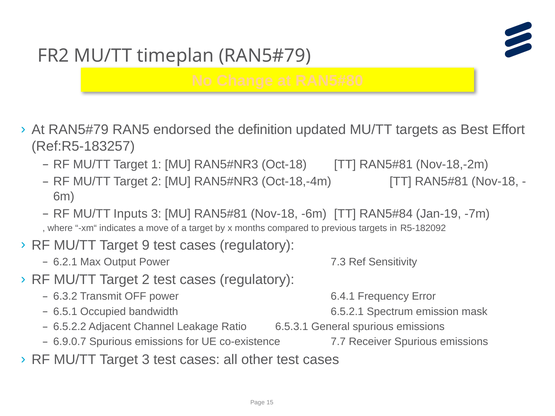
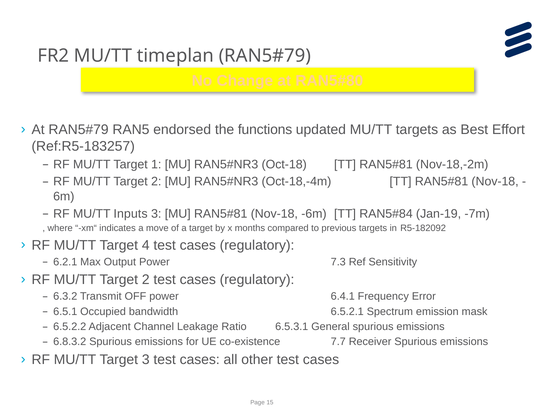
definition: definition -> functions (265, 130)
9: 9 -> 4 (146, 245)
6.9.0.7: 6.9.0.7 -> 6.8.3.2 (70, 342)
